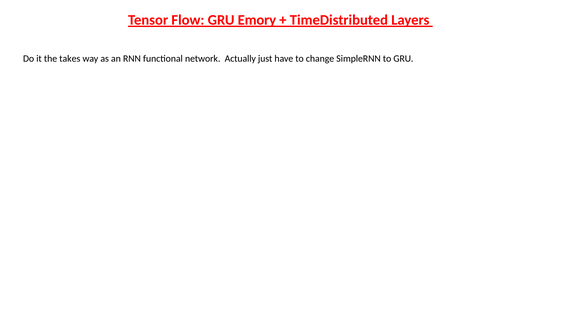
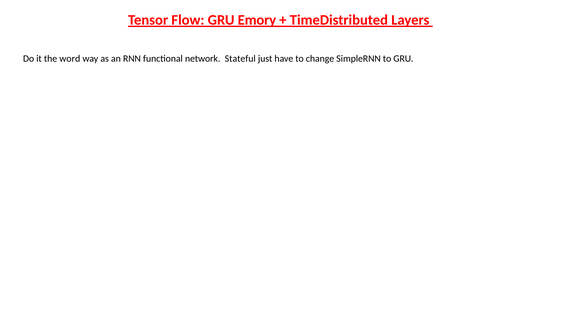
takes: takes -> word (70, 58)
Actually: Actually -> Stateful (240, 58)
